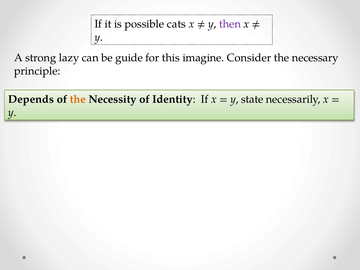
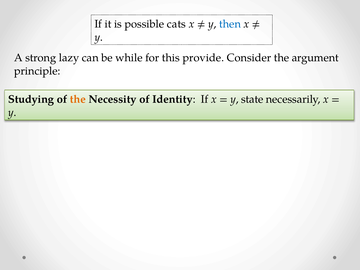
then colour: purple -> blue (230, 24)
guide: guide -> while (129, 58)
imagine: imagine -> provide (203, 58)
necessary: necessary -> argument (315, 58)
Depends: Depends -> Studying (31, 99)
